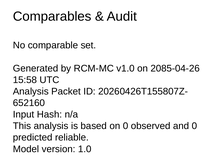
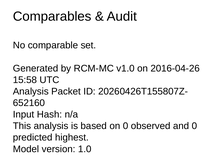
2085-04-26: 2085-04-26 -> 2016-04-26 (175, 68)
reliable: reliable -> highest (72, 137)
